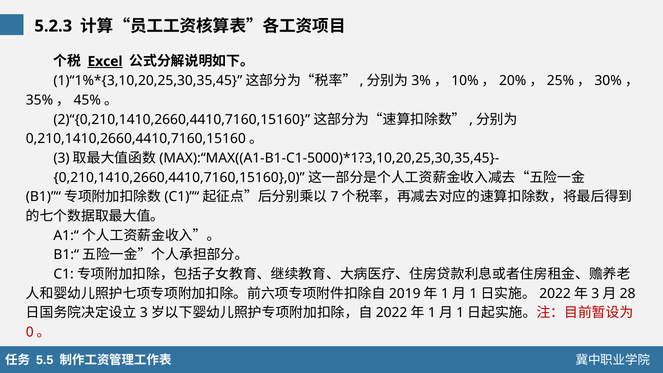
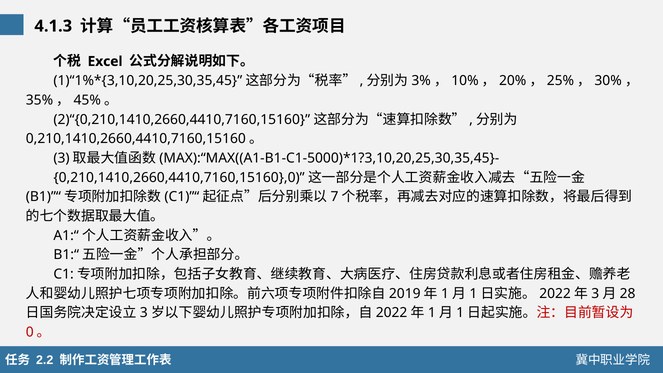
5.2.3: 5.2.3 -> 4.1.3 (53, 26)
Excel underline: present -> none (105, 61)
5.5: 5.5 -> 2.2 (45, 360)
